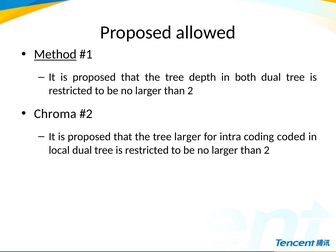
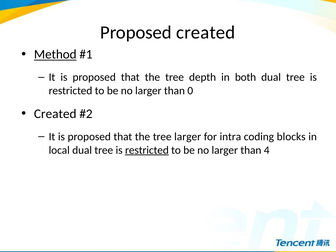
Proposed allowed: allowed -> created (206, 32)
2: 2 -> 0 (190, 91)
Chroma: Chroma -> Created (55, 114)
coded: coded -> blocks (291, 137)
restricted underline: none -> present (147, 150)
2: 2 -> 4 (267, 150)
